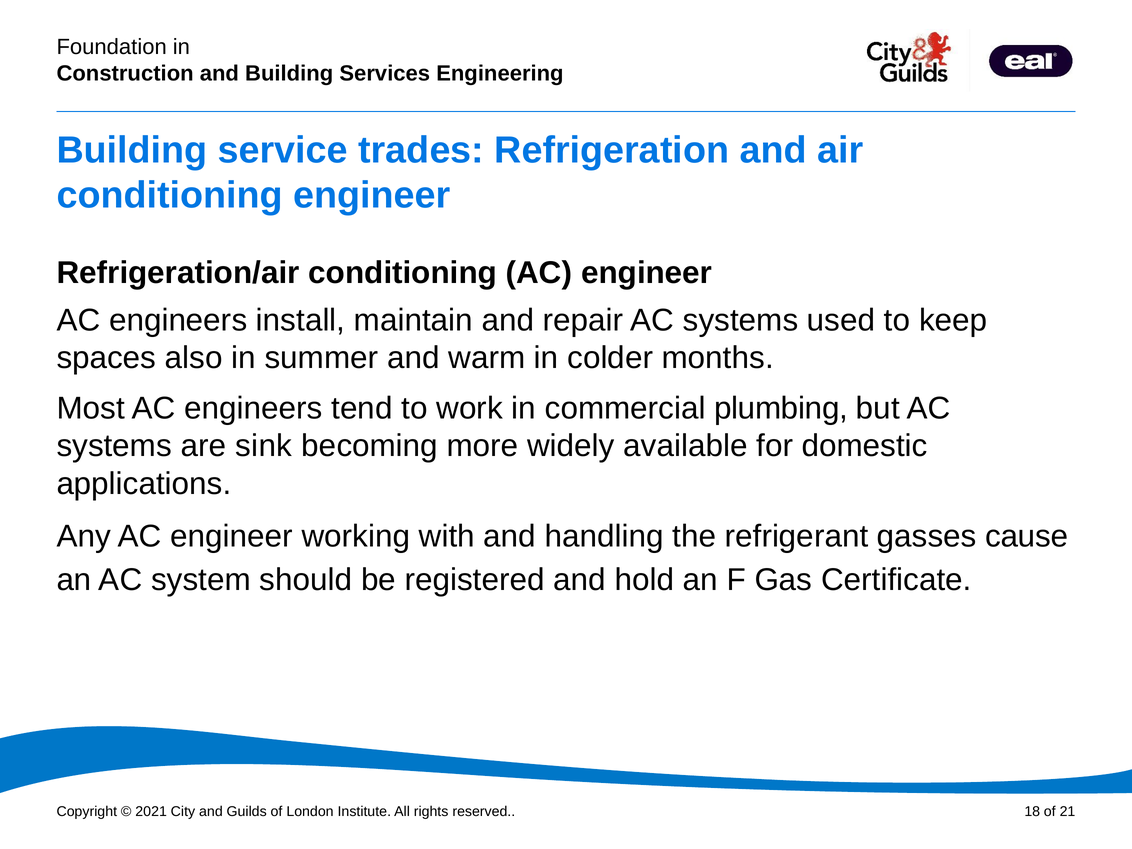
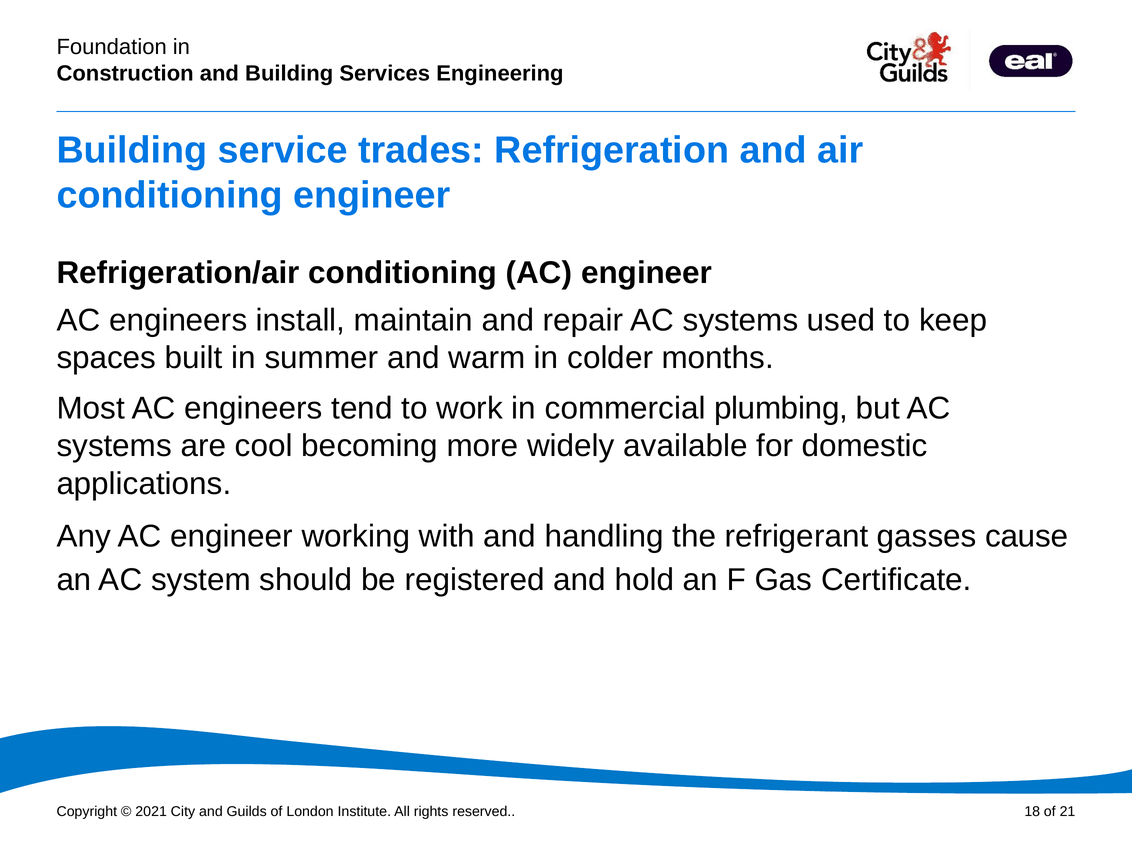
also: also -> built (194, 358)
sink: sink -> cool (264, 446)
